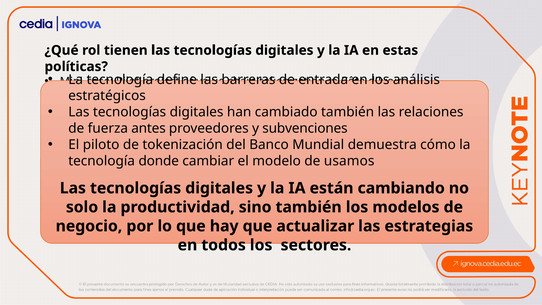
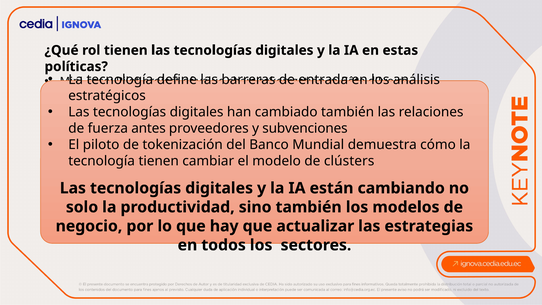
tecnología donde: donde -> tienen (159, 161)
usamos: usamos -> clústers (349, 161)
